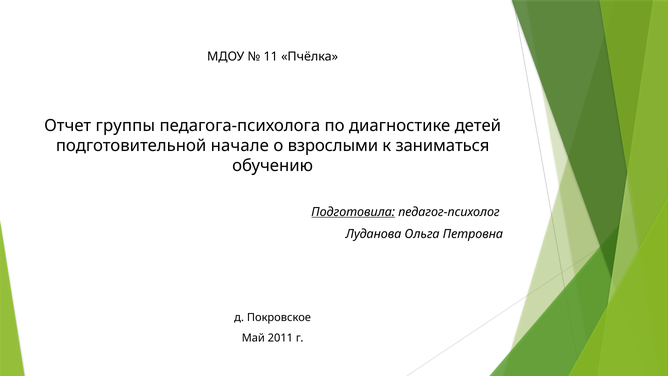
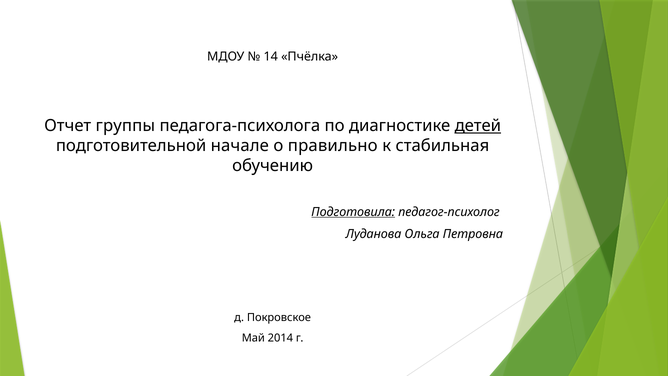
11: 11 -> 14 (271, 57)
детей underline: none -> present (478, 126)
взрослыми: взрослыми -> правильно (333, 146)
заниматься: заниматься -> стабильная (442, 146)
2011: 2011 -> 2014 (280, 338)
